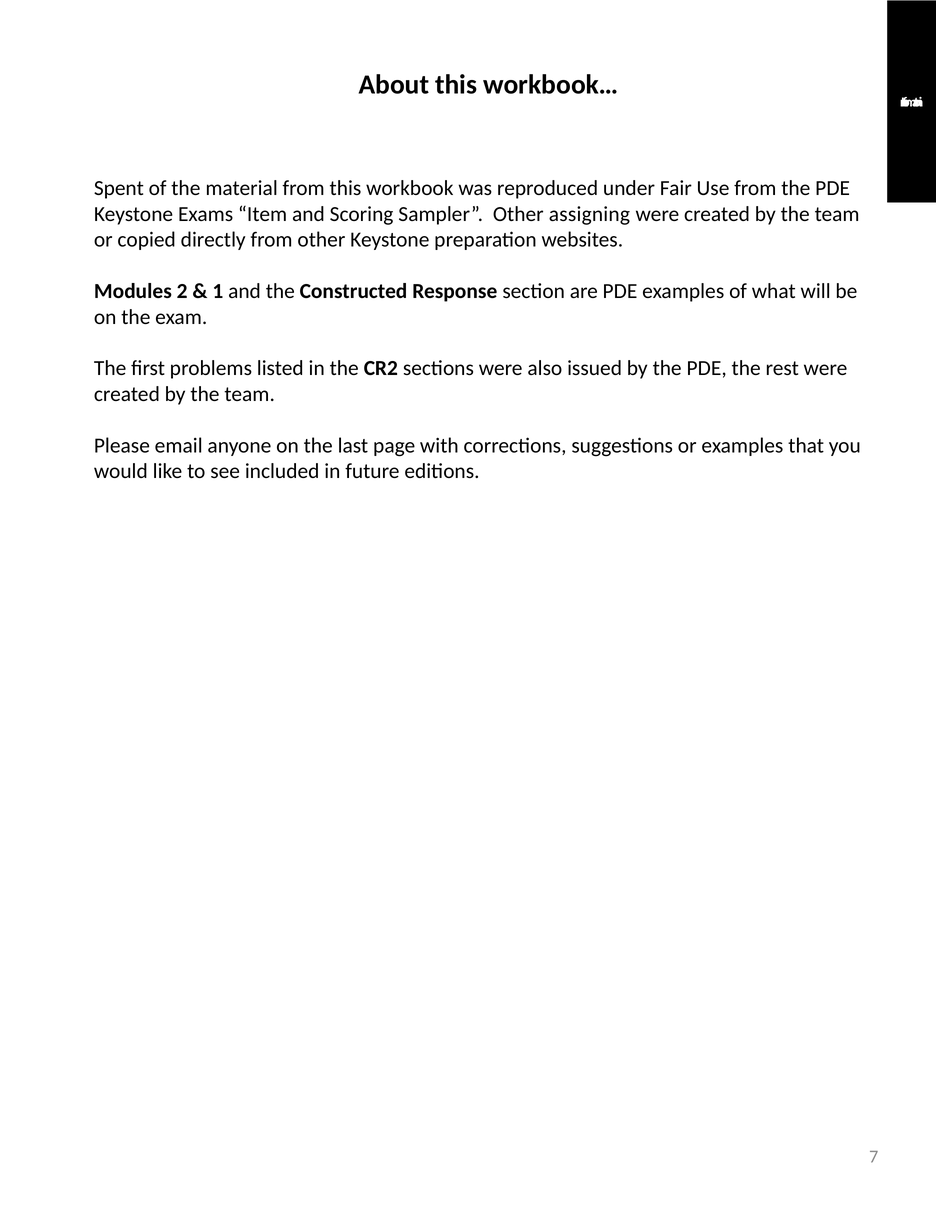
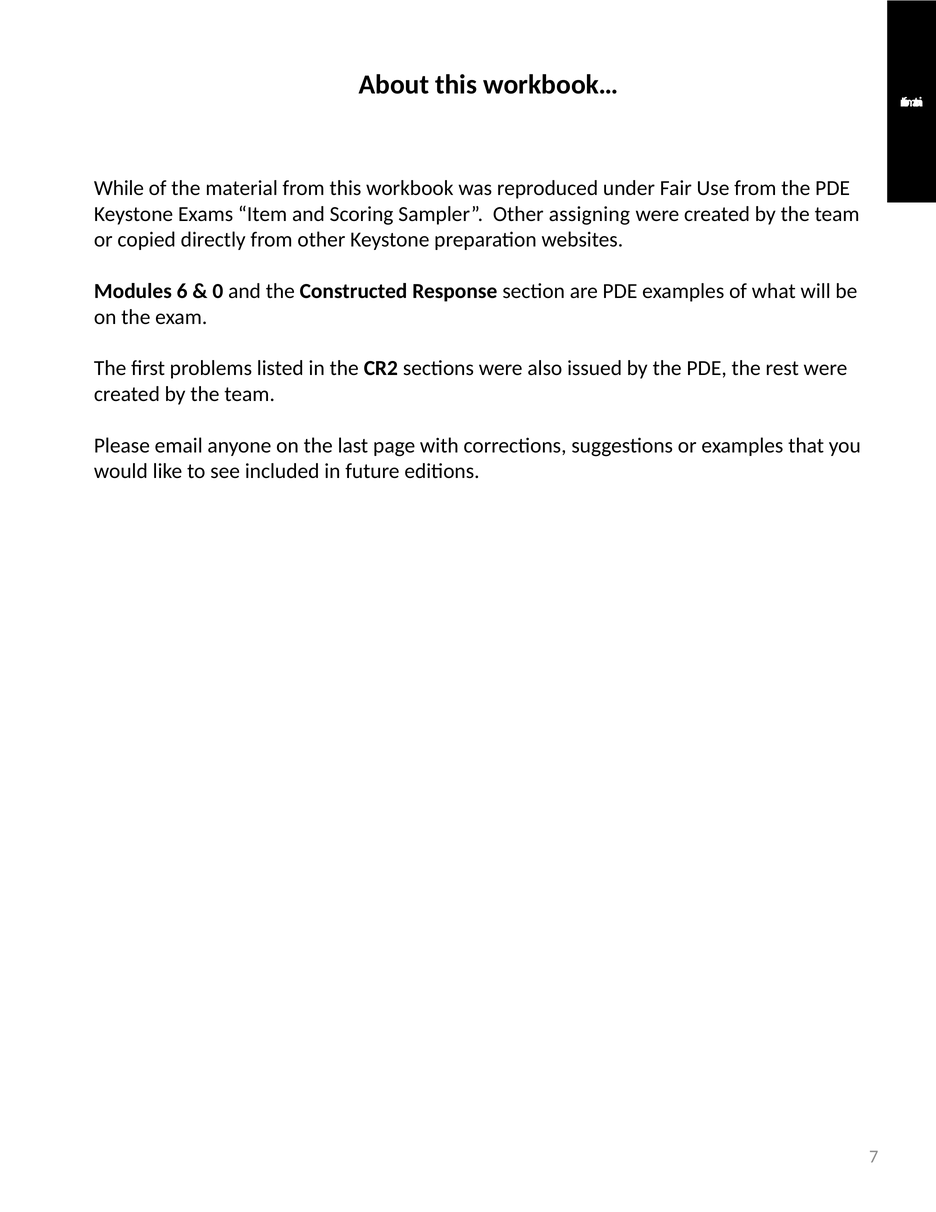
Spent: Spent -> While (119, 188)
2: 2 -> 6 (182, 291)
1: 1 -> 0 (218, 291)
